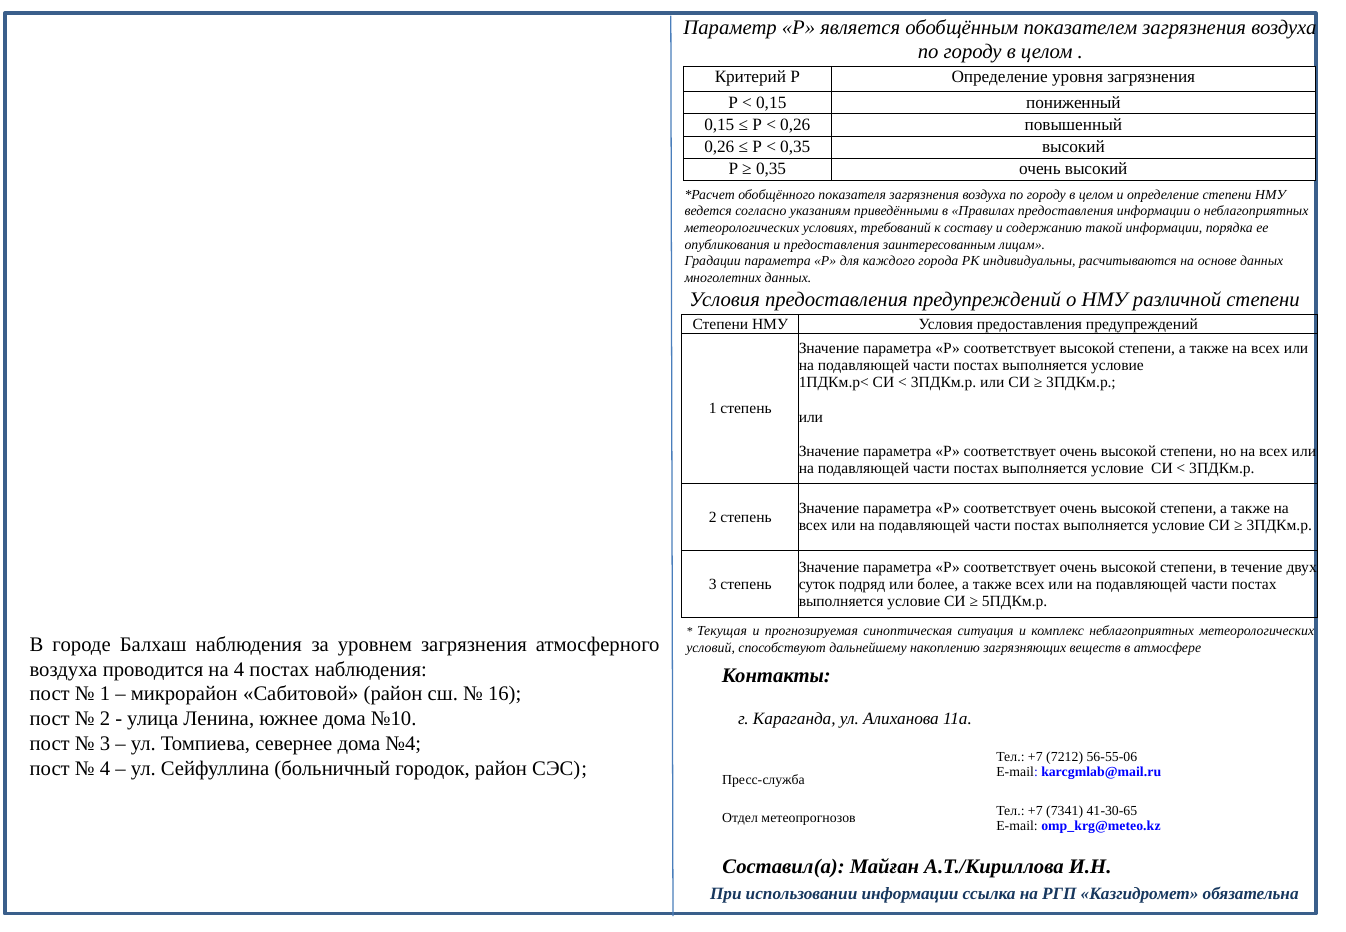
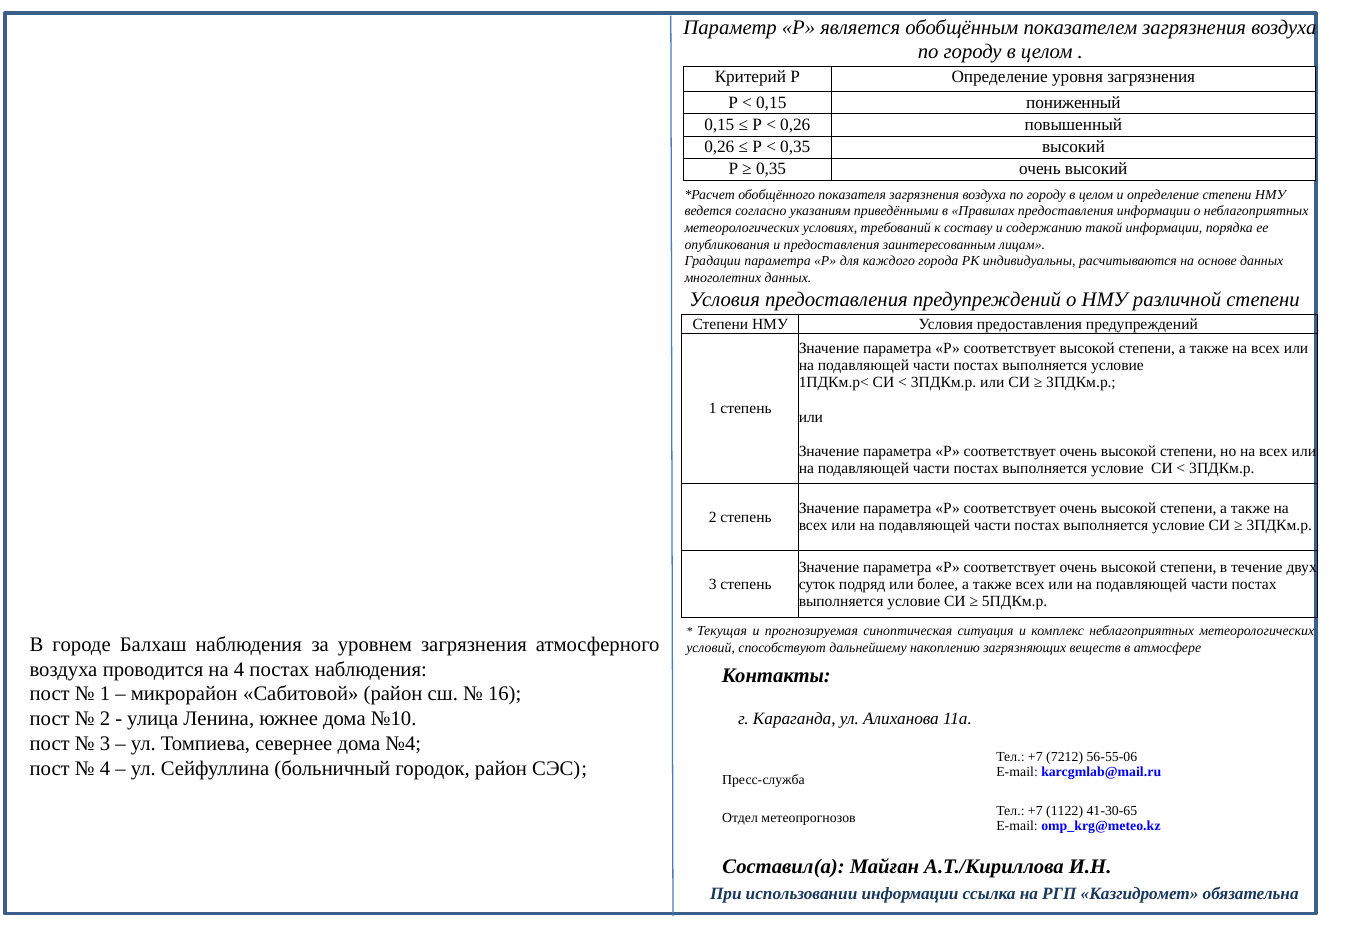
7341: 7341 -> 1122 (1065, 810)
